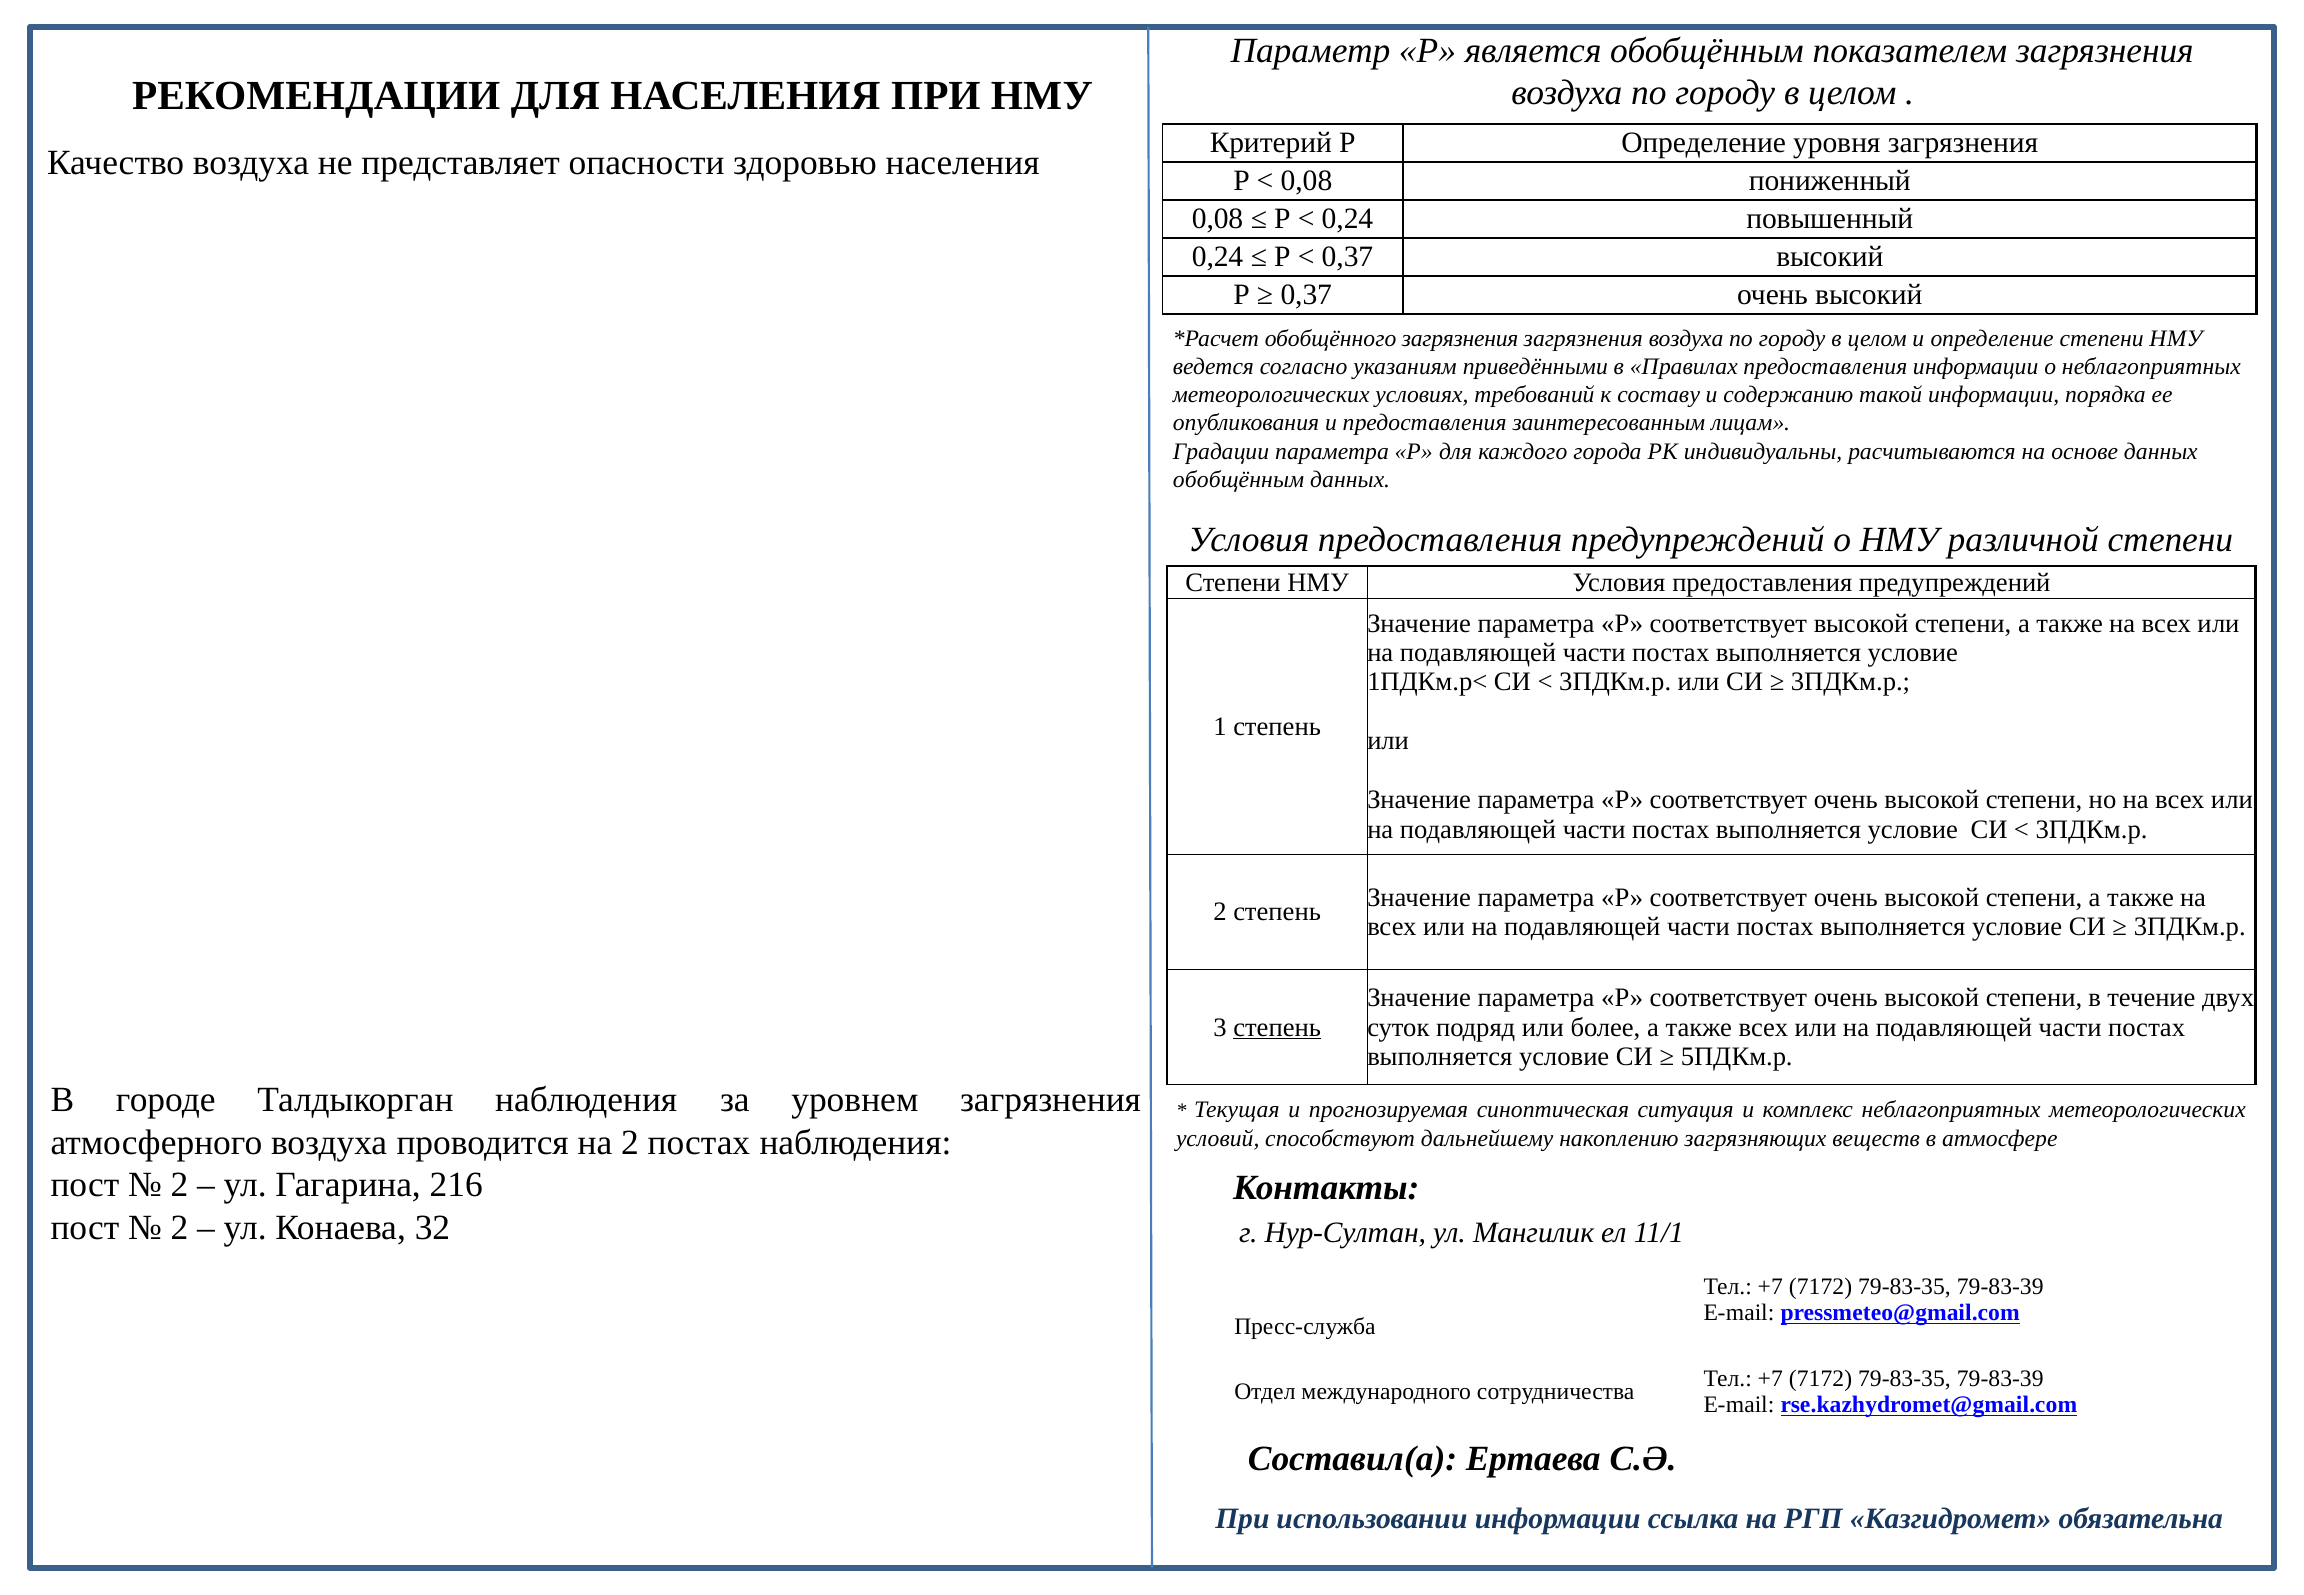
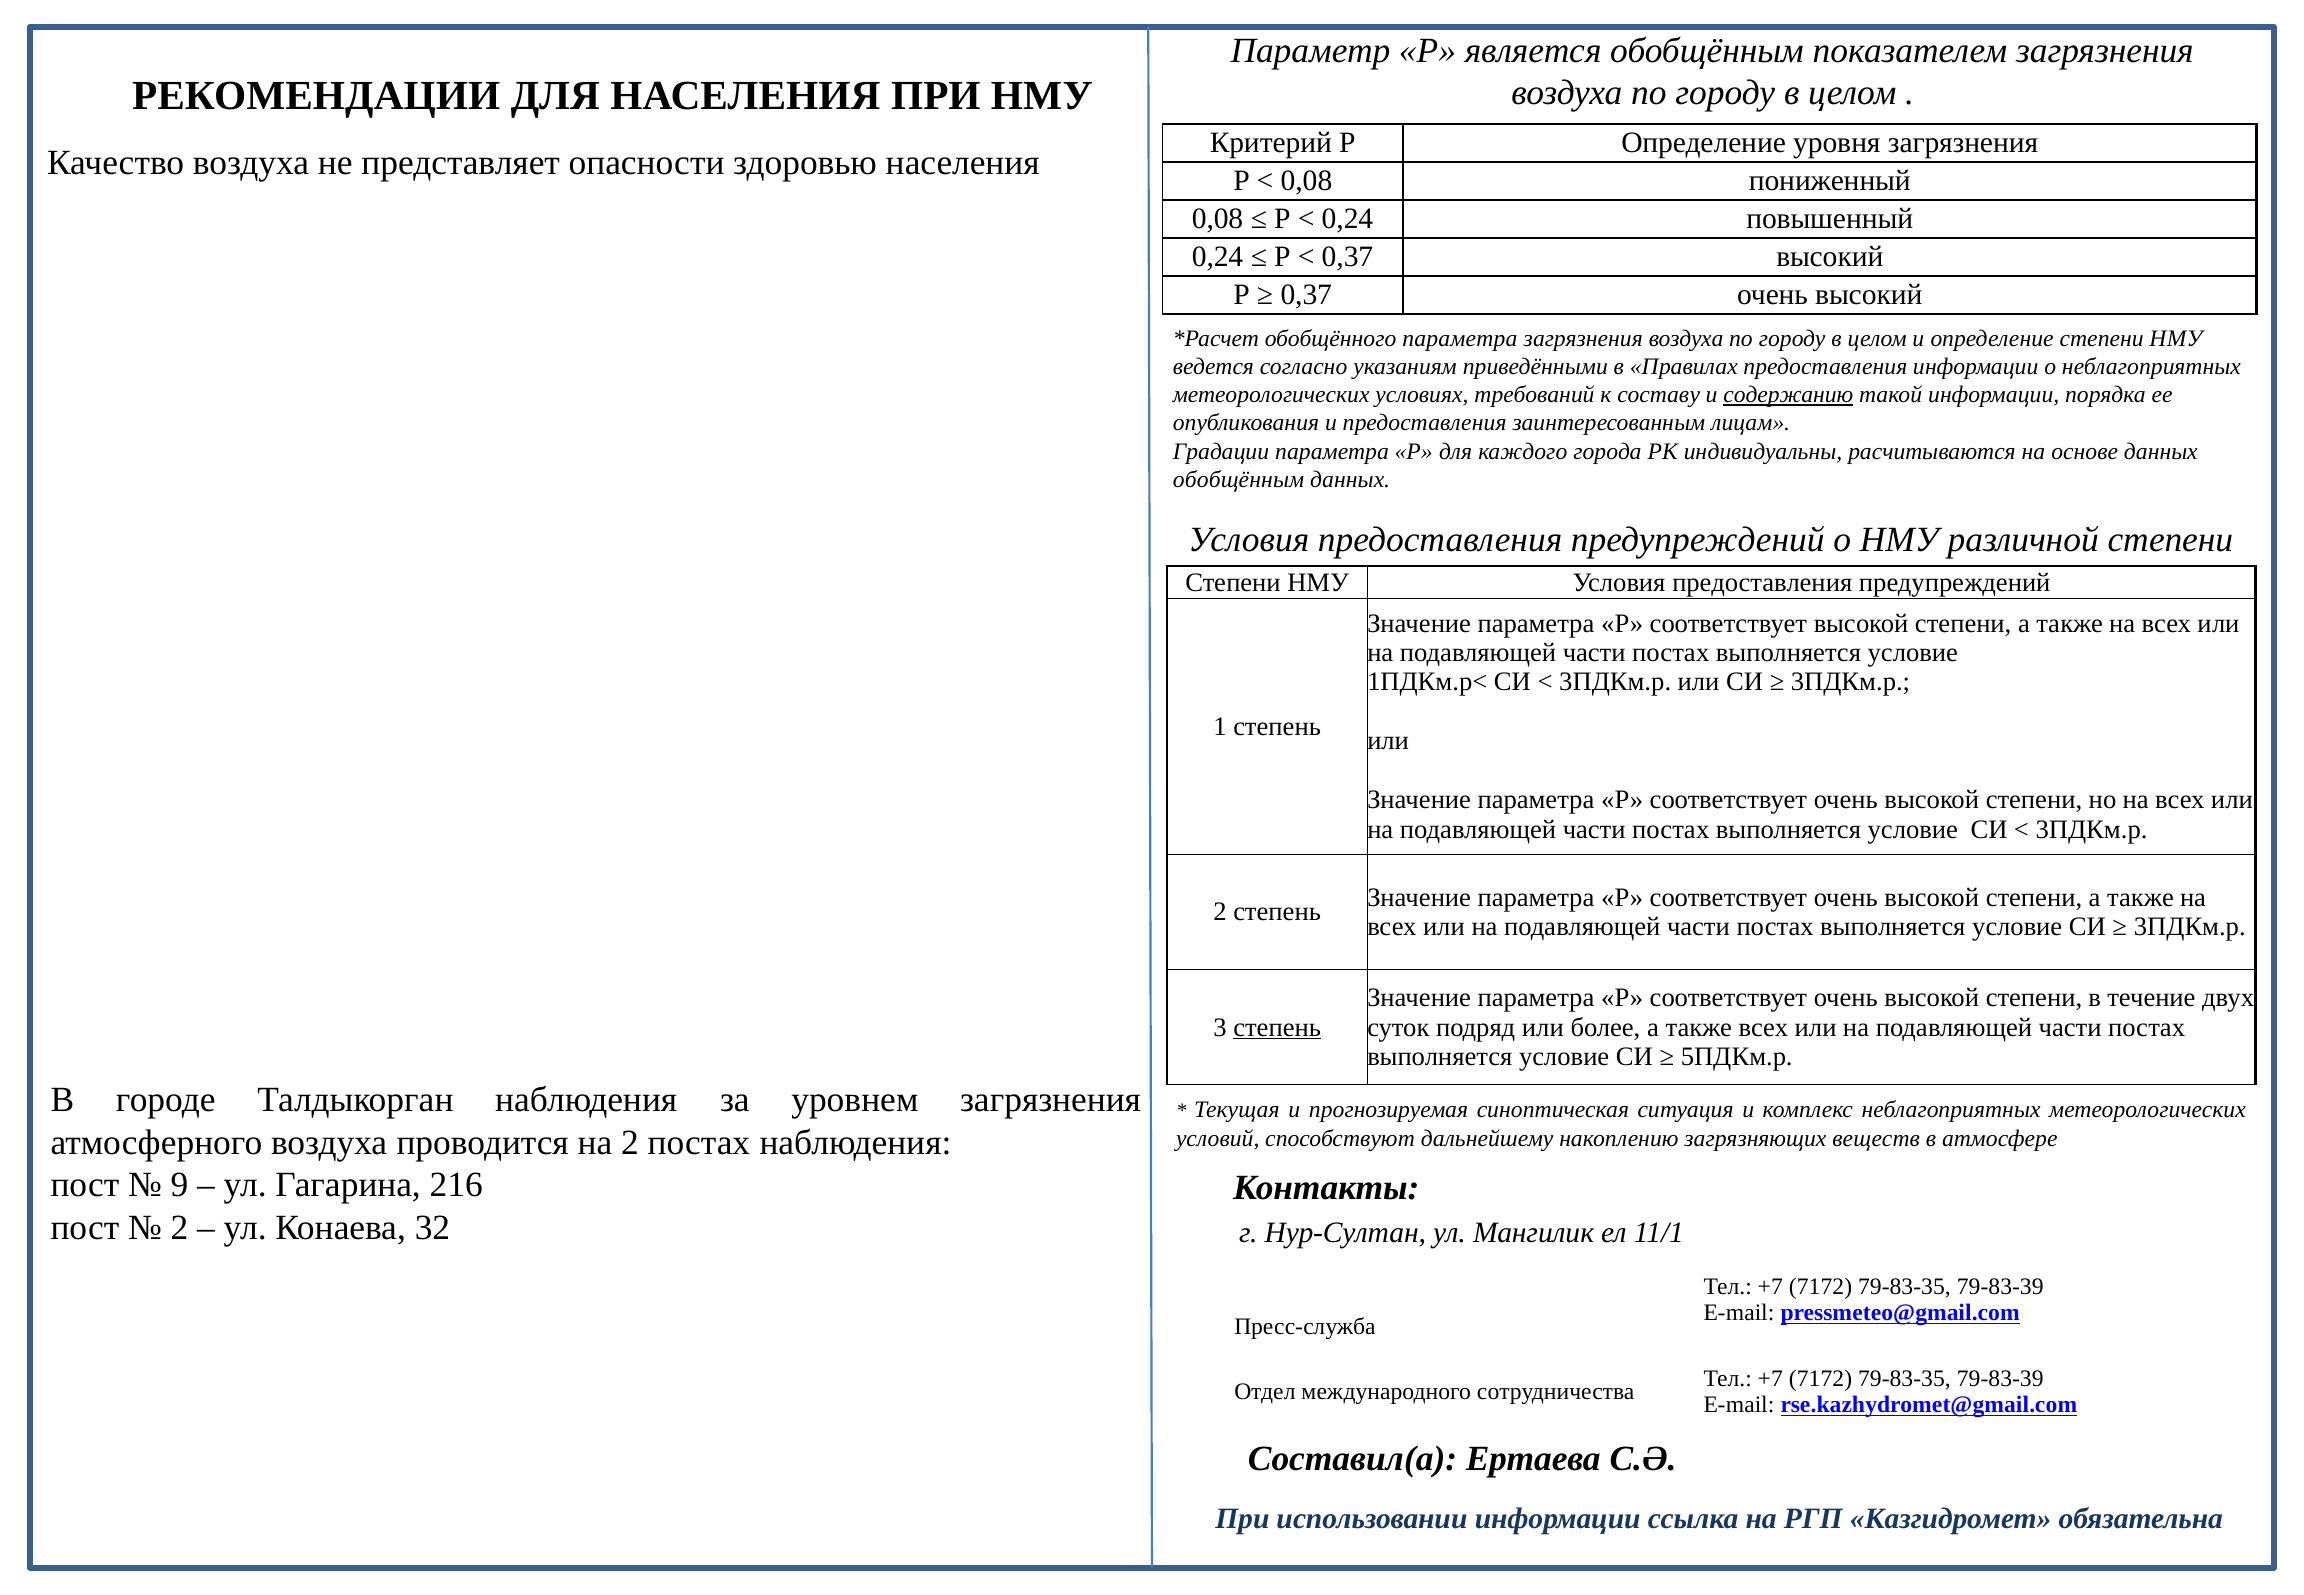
обобщённого загрязнения: загрязнения -> параметра (1460, 338)
содержанию underline: none -> present (1788, 395)
2: 2 -> 9 (180, 1185)
